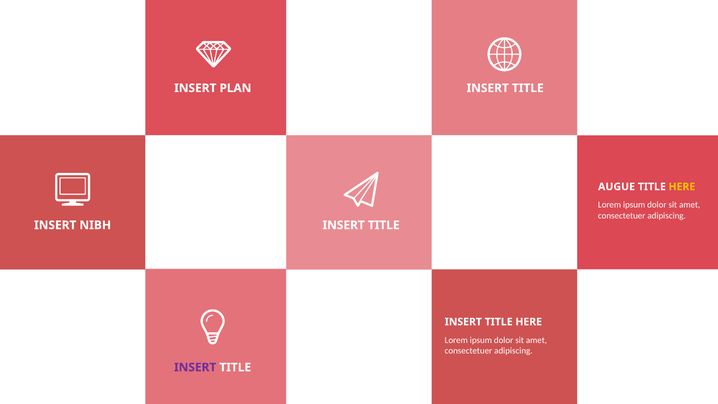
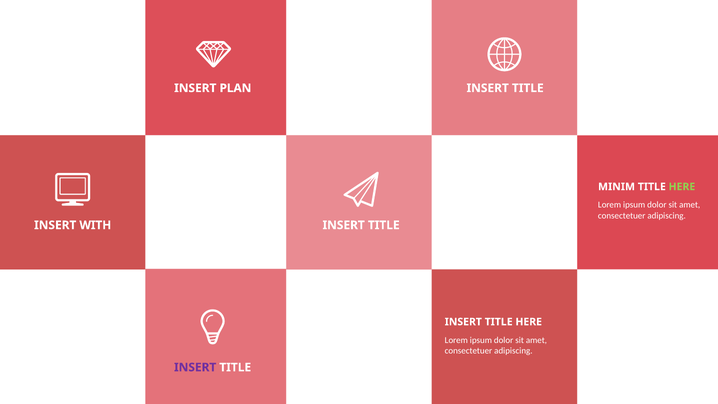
AUGUE: AUGUE -> MINIM (617, 187)
HERE colour: yellow -> light green (682, 187)
NIBH: NIBH -> WITH (95, 225)
